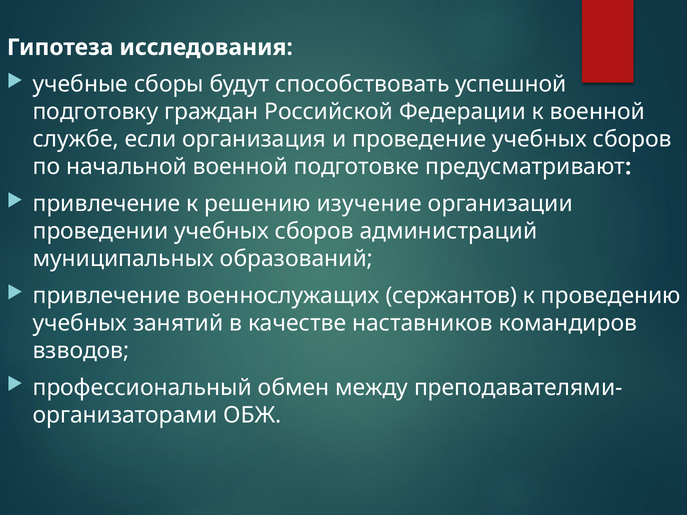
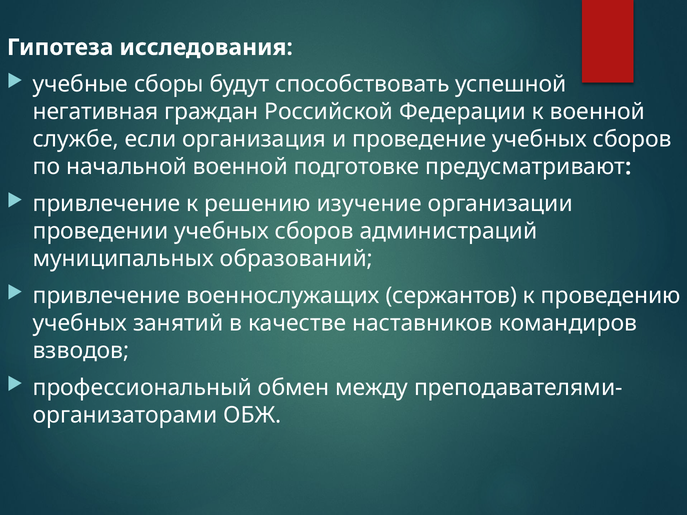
подготовку: подготовку -> негативная (96, 112)
